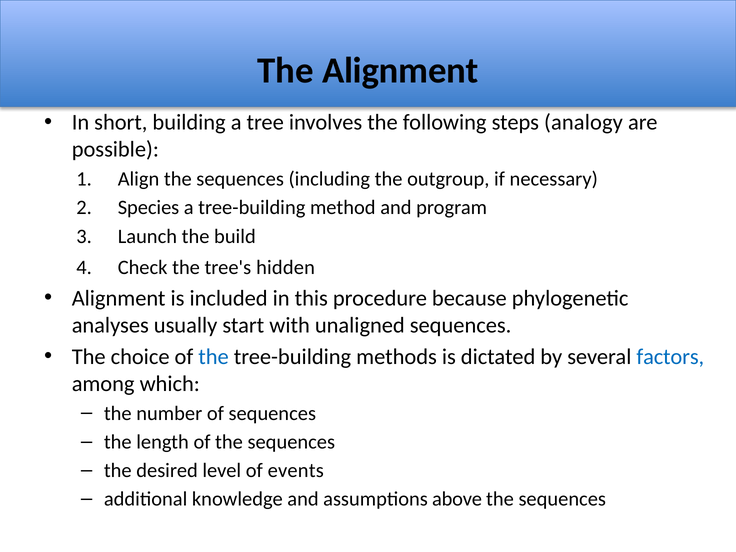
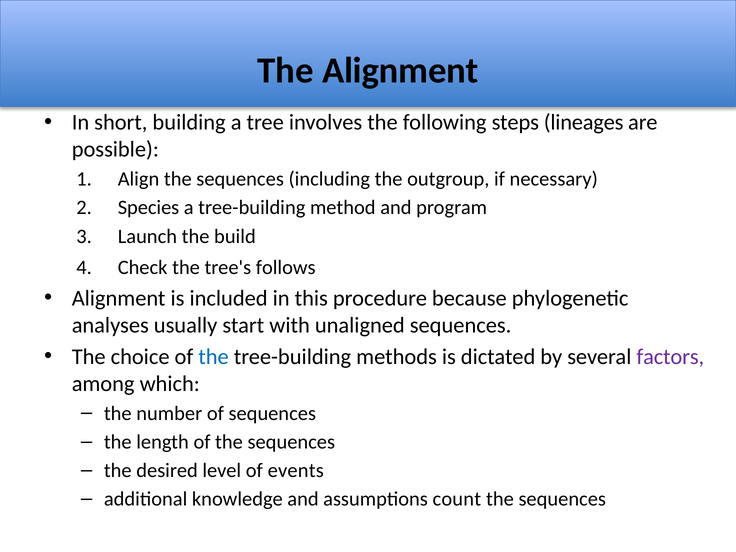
analogy: analogy -> lineages (584, 122)
hidden: hidden -> follows (286, 267)
factors colour: blue -> purple (670, 357)
above: above -> count (457, 499)
